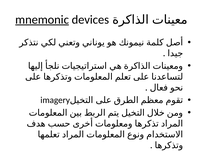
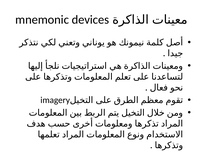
mnemonic underline: present -> none (42, 20)
